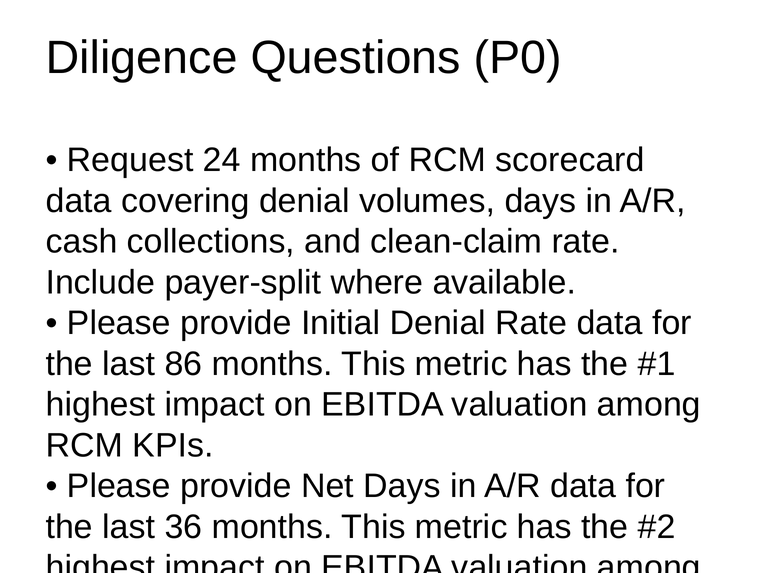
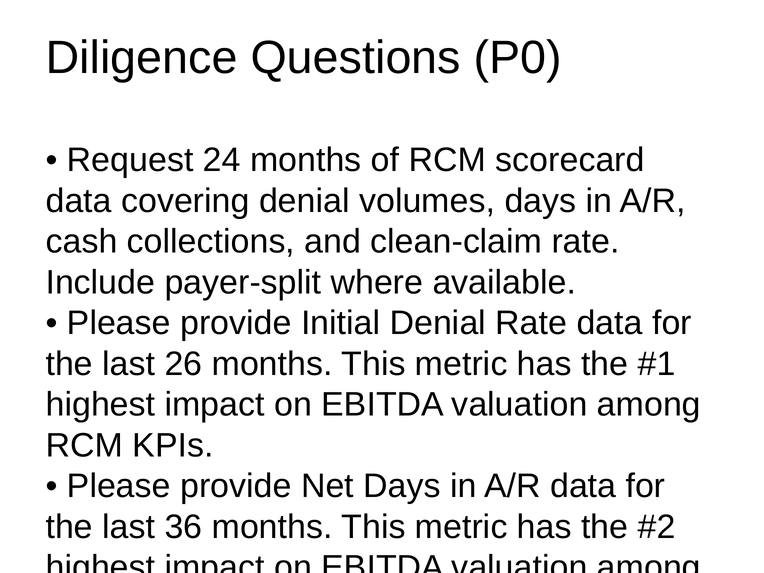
86: 86 -> 26 (183, 364)
